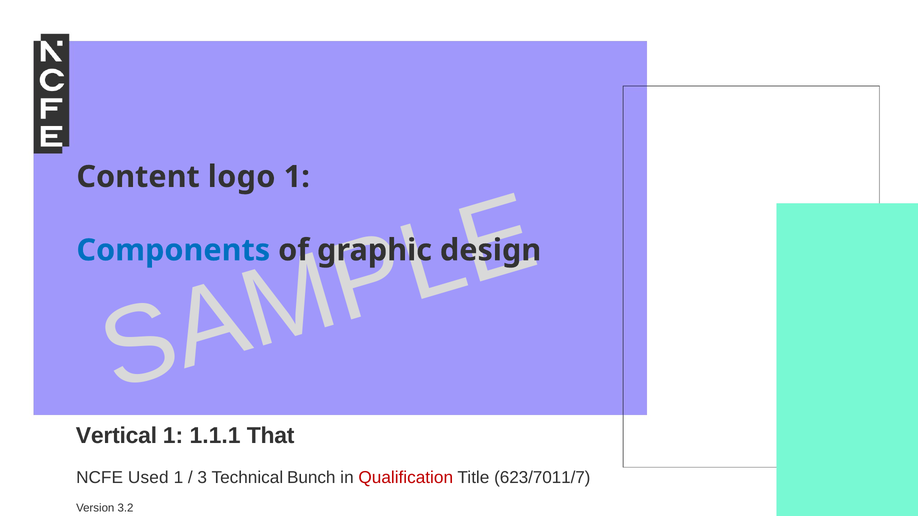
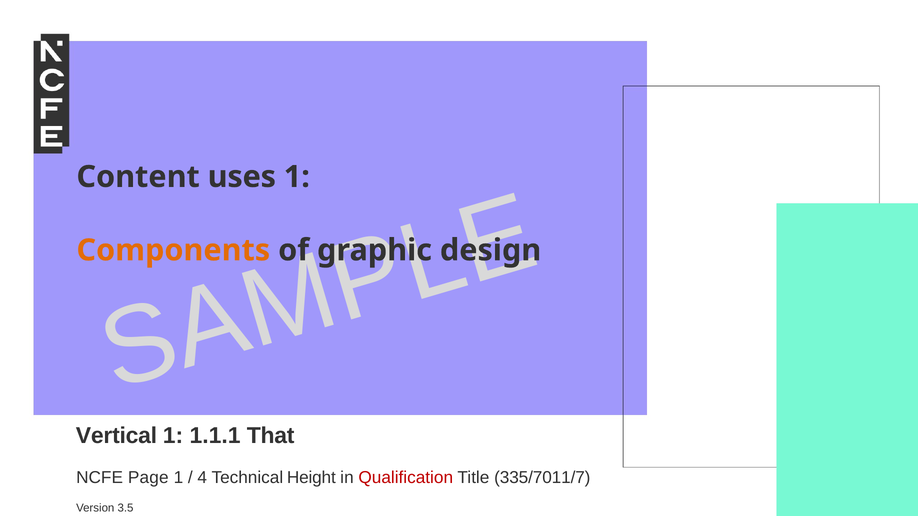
logo: logo -> uses (242, 177)
Components colour: blue -> orange (173, 250)
Used: Used -> Page (148, 478)
3: 3 -> 4 (202, 478)
Bunch: Bunch -> Height (311, 478)
623/7011/7: 623/7011/7 -> 335/7011/7 (542, 478)
3.2: 3.2 -> 3.5 (125, 508)
